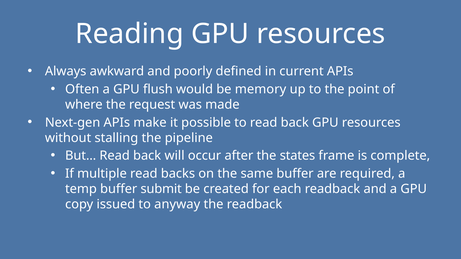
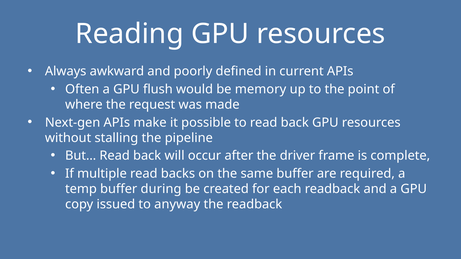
states: states -> driver (297, 156)
submit: submit -> during (161, 189)
